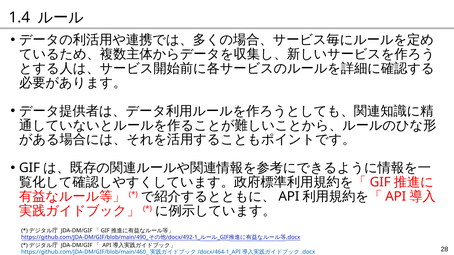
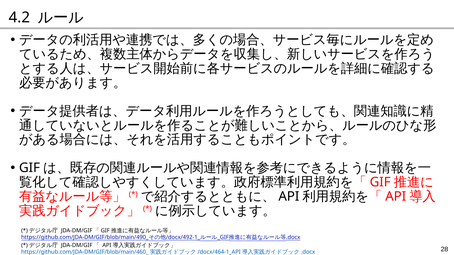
1.4: 1.4 -> 4.2 (19, 18)
